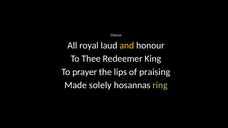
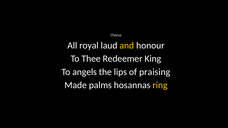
prayer: prayer -> angels (85, 72)
solely: solely -> palms (100, 85)
ring colour: light green -> yellow (160, 85)
